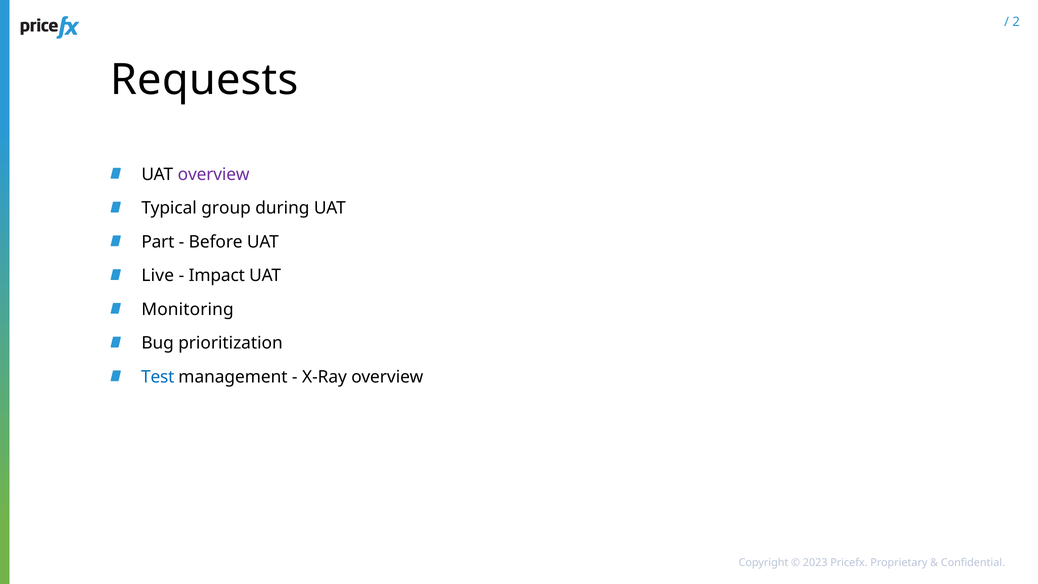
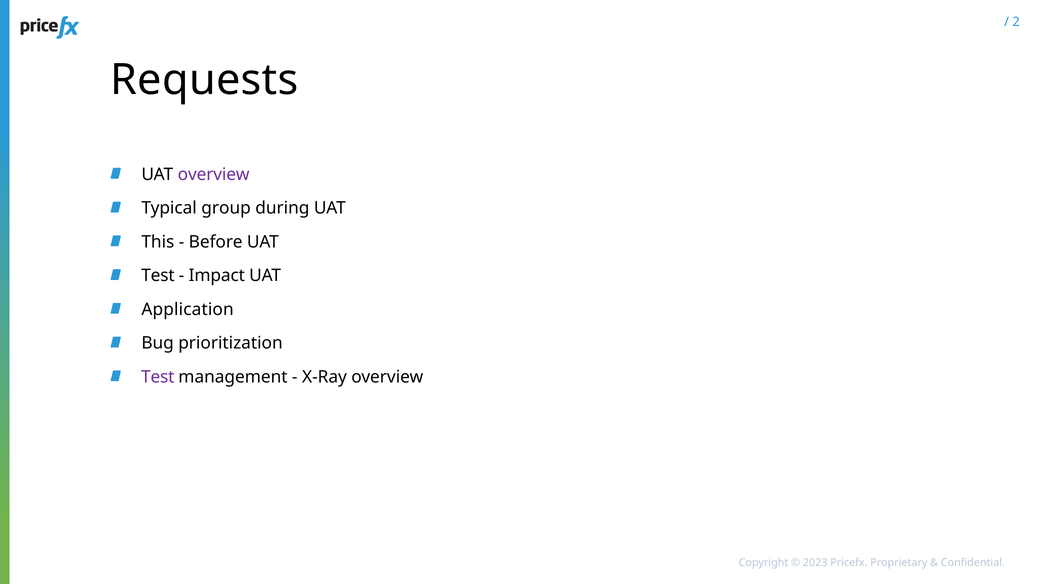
Part: Part -> This (158, 242)
Live: Live -> Test (158, 276)
Monitoring: Monitoring -> Application (188, 309)
Test colour: blue -> purple (158, 377)
